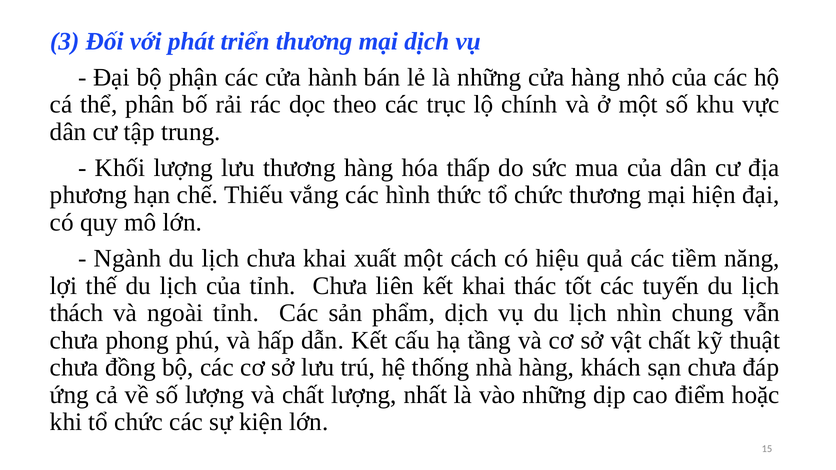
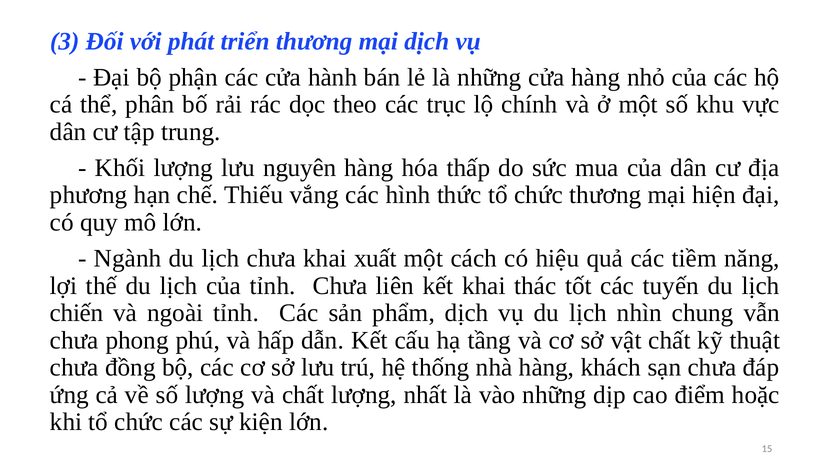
lưu thương: thương -> nguyên (300, 168)
thách: thách -> chiến (77, 313)
